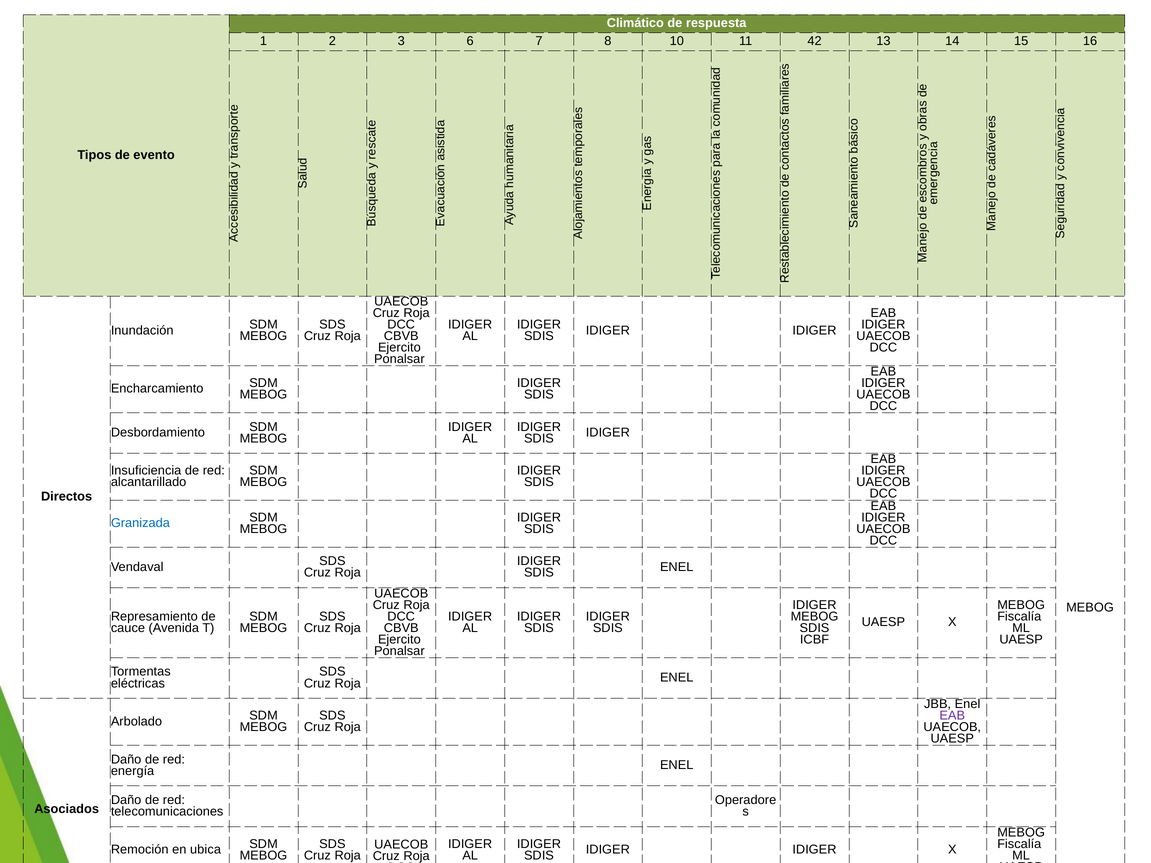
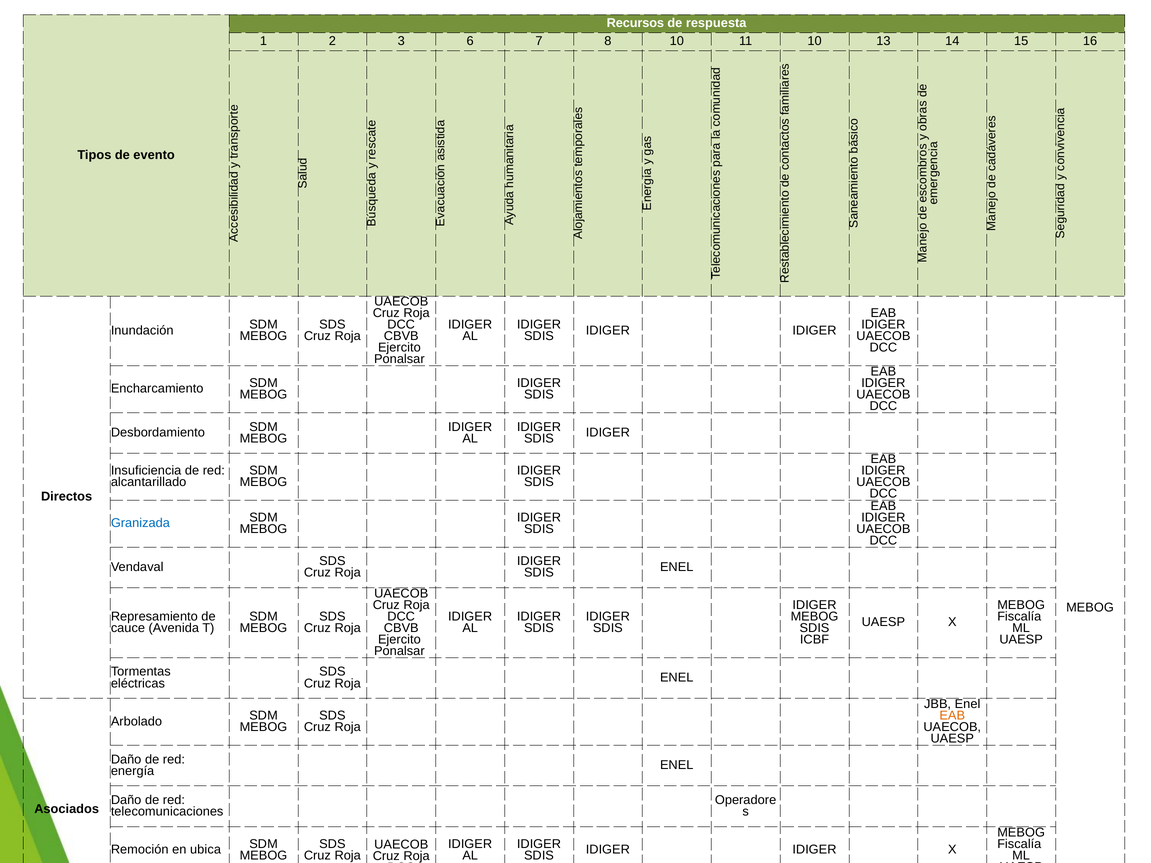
Climático: Climático -> Recursos (635, 23)
11 42: 42 -> 10 (815, 41)
EAB colour: purple -> orange (952, 716)
